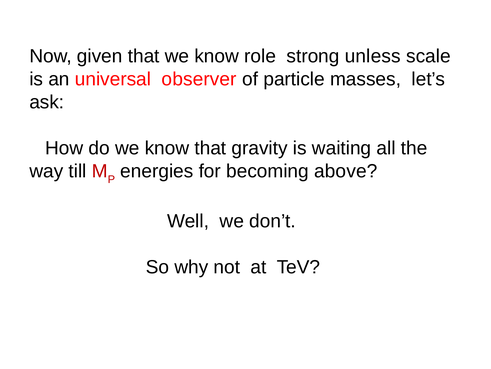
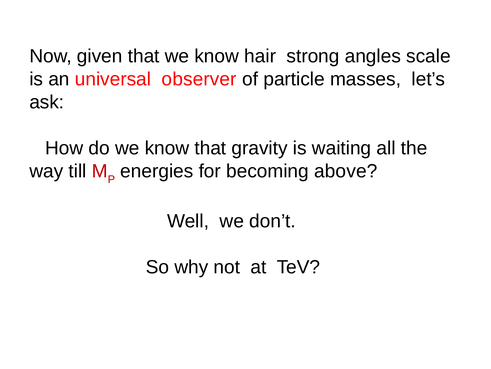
role: role -> hair (260, 56)
unless: unless -> angles (373, 56)
